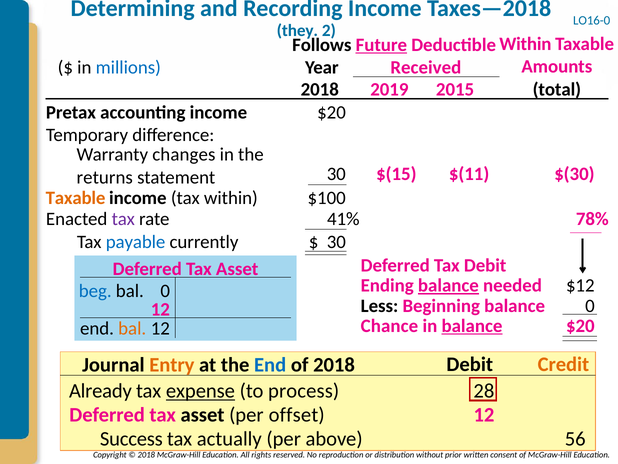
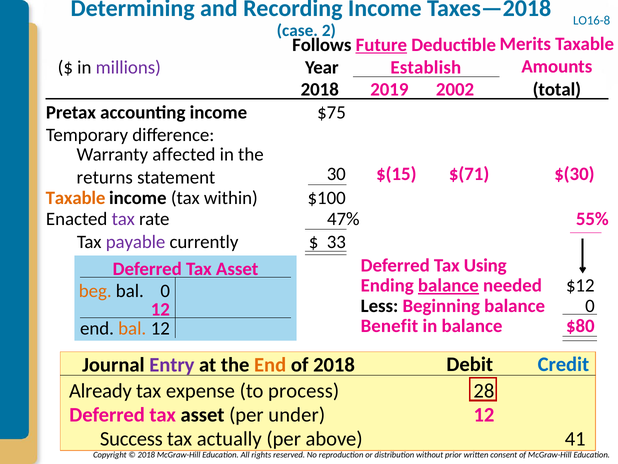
LO16-0: LO16-0 -> LO16-8 (592, 20)
they: they -> case (297, 30)
Within: Within -> Merits (525, 44)
millions colour: blue -> purple (128, 67)
Received: Received -> Establish (426, 68)
2015: 2015 -> 2002 (455, 89)
$20: $20 -> $75 (332, 112)
changes: changes -> affected (184, 154)
$(11: $(11 -> $(71 (469, 174)
41%: 41% -> 47% (343, 219)
78%: 78% -> 55% (592, 219)
payable colour: blue -> purple (136, 242)
30: 30 -> 33 (336, 242)
Tax Debit: Debit -> Using (485, 265)
beg colour: blue -> orange (95, 291)
Chance: Chance -> Benefit (389, 326)
balance underline: present -> none (472, 326)
$20: $20 -> $80 (580, 326)
Credit colour: orange -> blue (563, 364)
Entry colour: orange -> purple (172, 364)
End colour: blue -> orange (270, 364)
expense underline: present -> none (200, 391)
offset: offset -> under (297, 415)
56: 56 -> 41 (575, 439)
